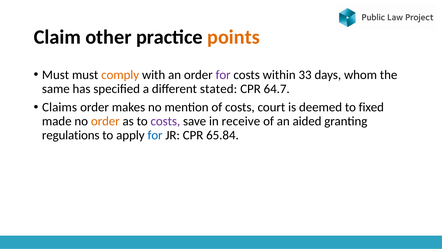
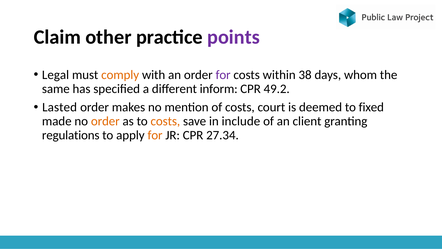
points colour: orange -> purple (234, 37)
Must: Must -> Legal (56, 75)
33: 33 -> 38 (305, 75)
stated: stated -> inform (219, 89)
64.7: 64.7 -> 49.2 (277, 89)
Claims: Claims -> Lasted (60, 107)
costs colour: purple -> orange (165, 121)
receive: receive -> include (241, 121)
aided: aided -> client (307, 121)
for colour: blue -> orange (155, 135)
65.84: 65.84 -> 27.34 (222, 135)
